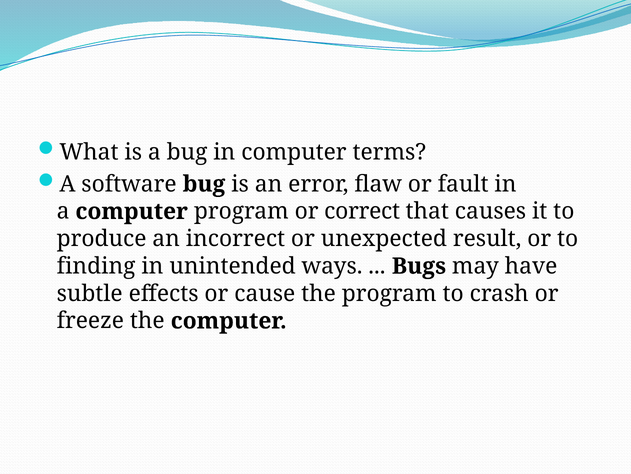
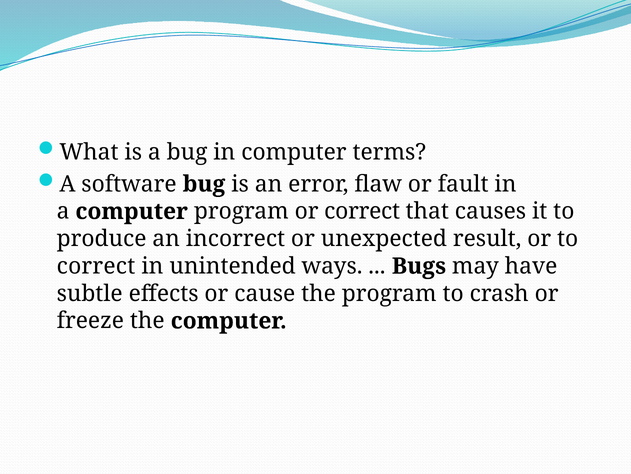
finding: finding -> correct (96, 266)
